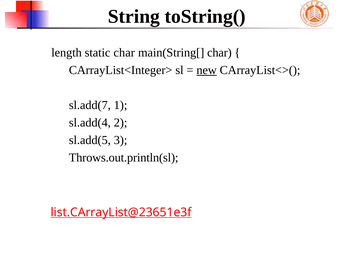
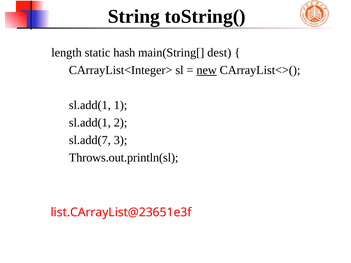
static char: char -> hash (124, 53)
main(String[ char: char -> dest (219, 53)
sl.add(7: sl.add(7 -> sl.add(1 (90, 105)
sl.add(4: sl.add(4 -> sl.add(1 (90, 123)
sl.add(5: sl.add(5 -> sl.add(7 (90, 140)
list.CArrayList@23651e3f underline: present -> none (121, 212)
